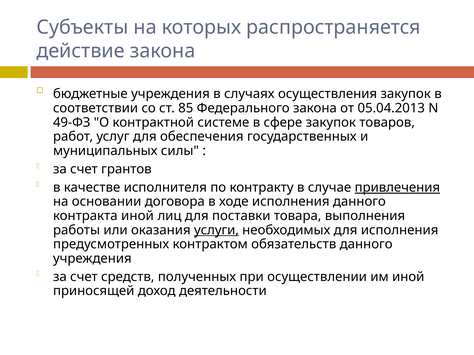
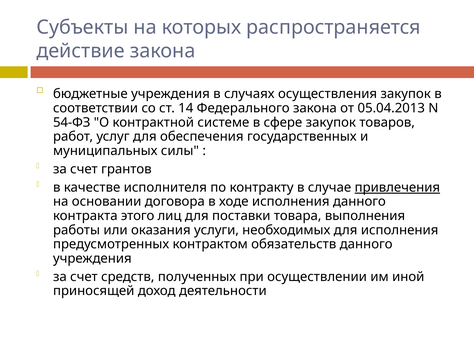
85: 85 -> 14 (186, 108)
49-ФЗ: 49-ФЗ -> 54-ФЗ (72, 123)
контракта иной: иной -> этого (138, 216)
услуги underline: present -> none (216, 230)
